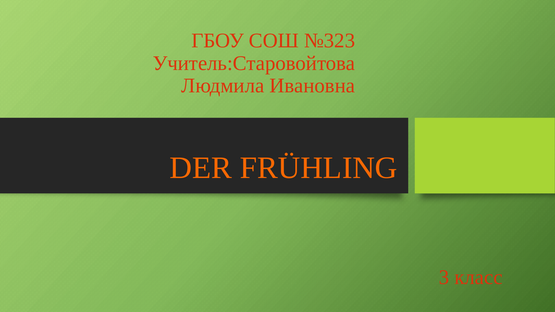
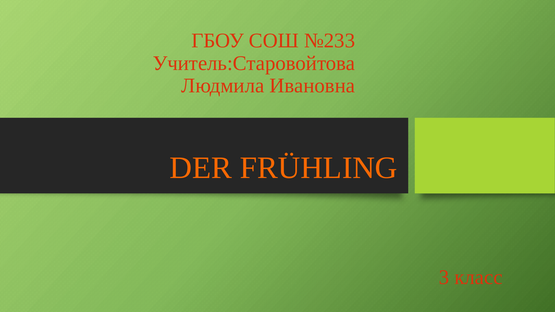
№323: №323 -> №233 (330, 41)
